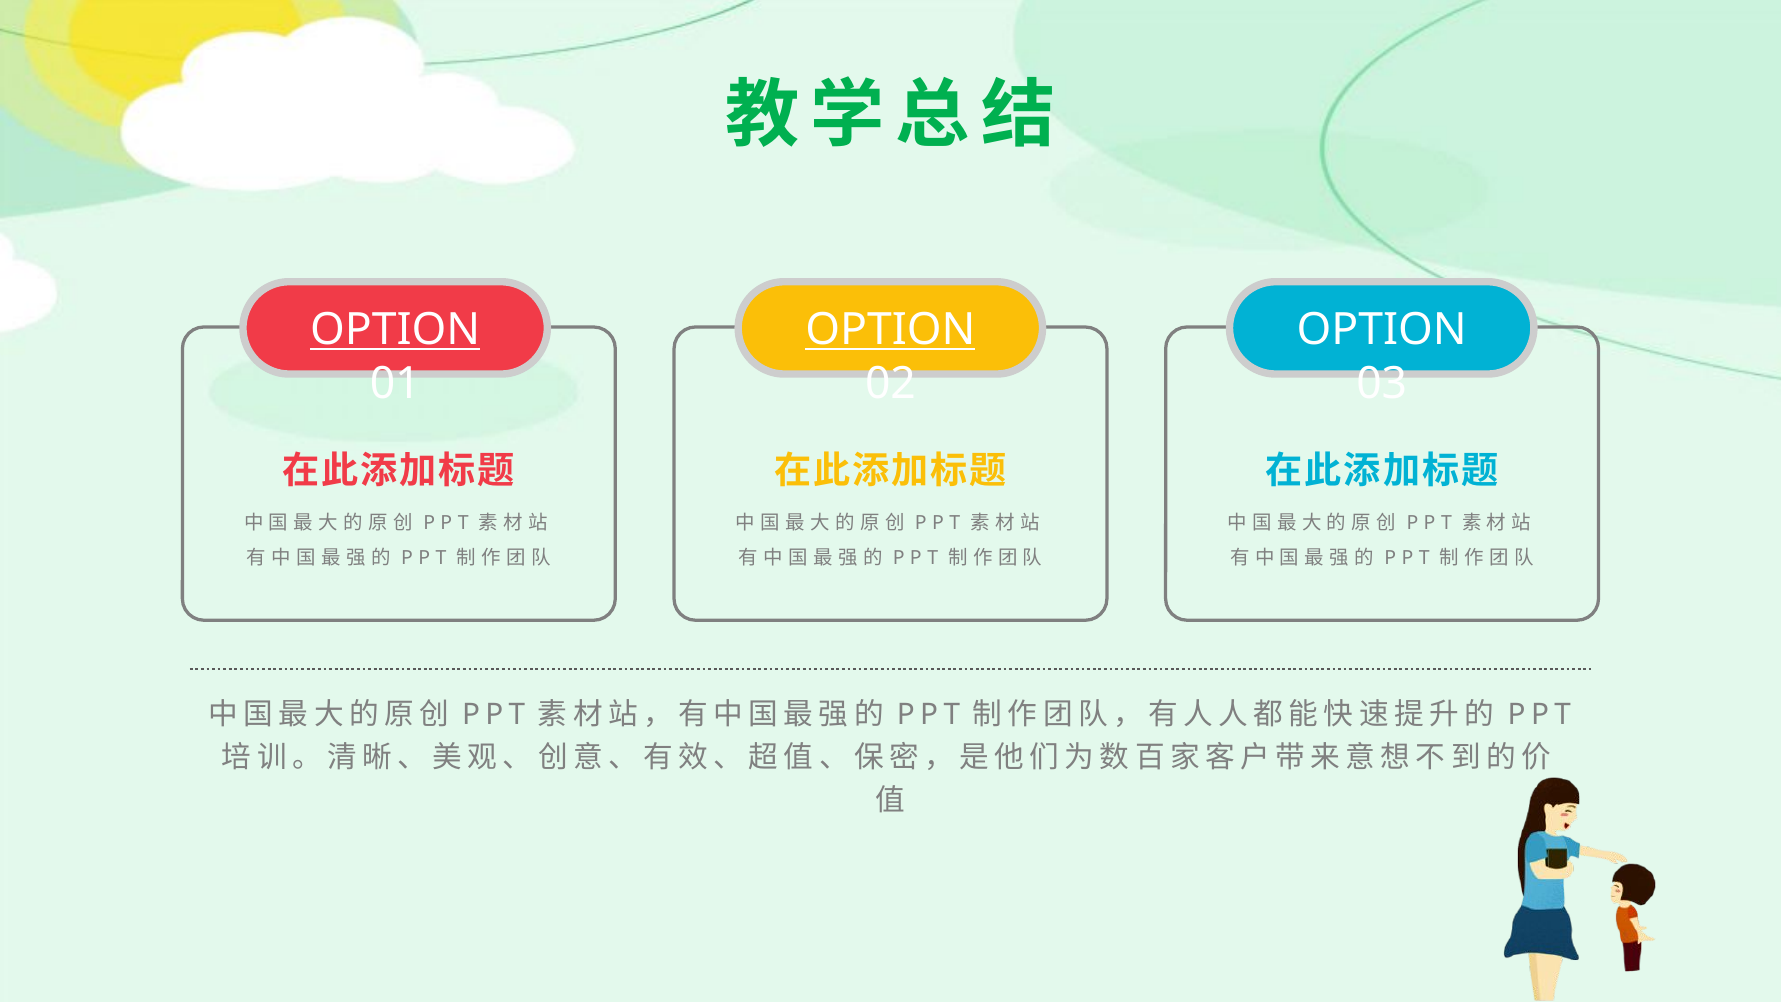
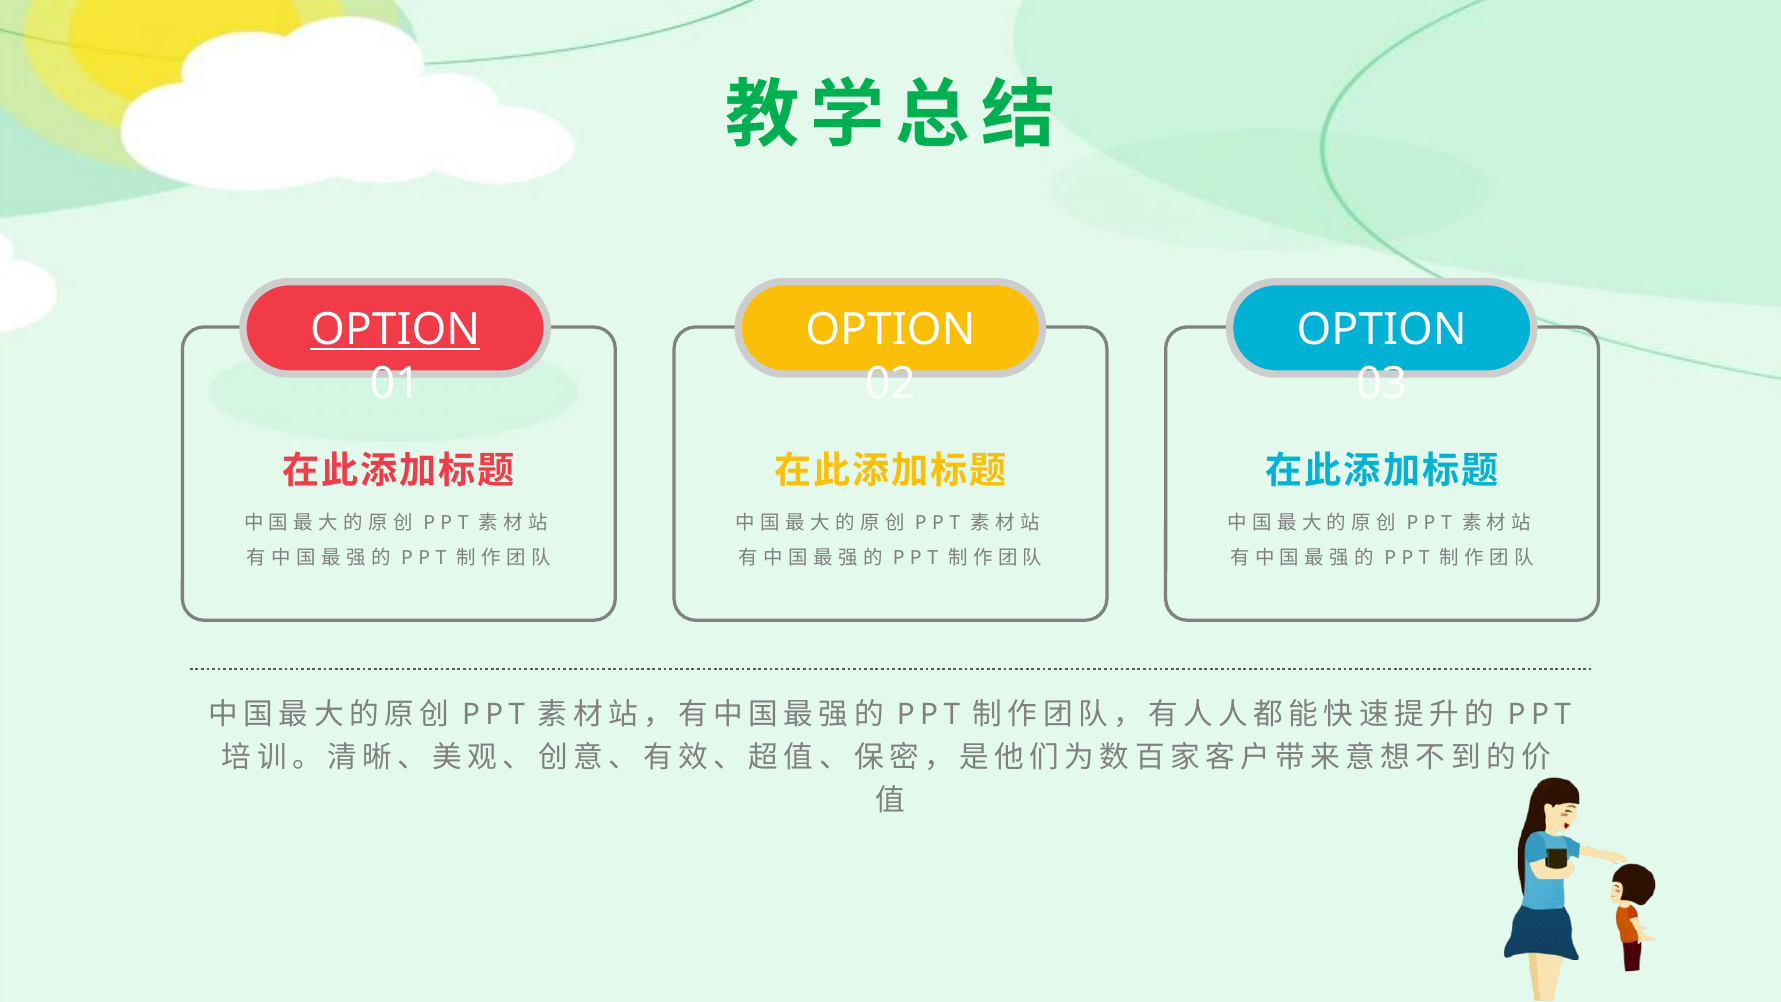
OPTION underline: present -> none (890, 330)
